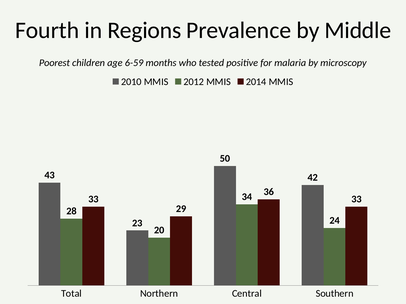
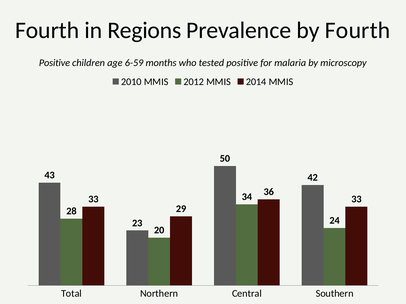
by Middle: Middle -> Fourth (358, 30)
Poorest: Poorest -> Positive (55, 63)
